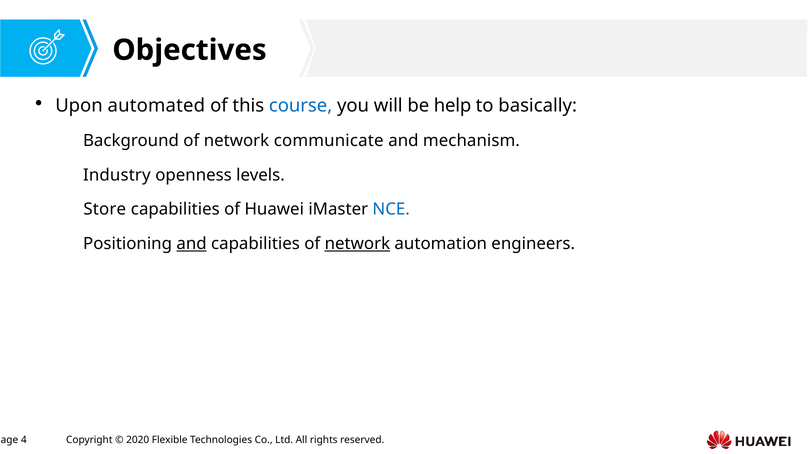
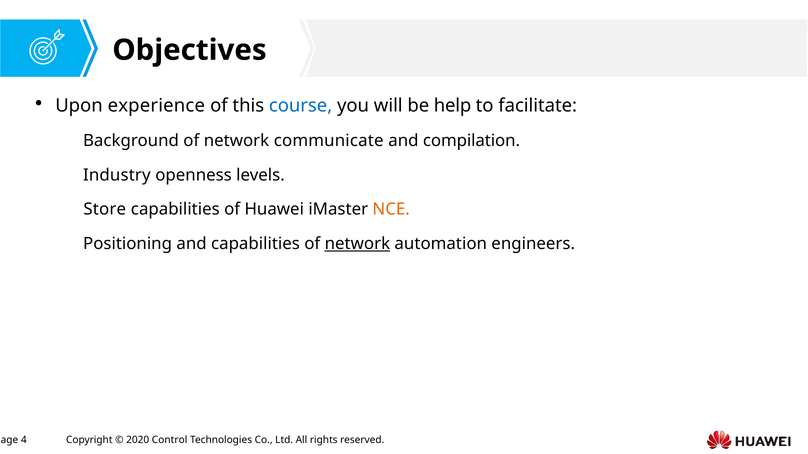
automated: automated -> experience (156, 106)
basically: basically -> facilitate (538, 106)
mechanism: mechanism -> compilation (472, 141)
NCE colour: blue -> orange (391, 210)
and underline: present -> none (192, 244)
Flexible: Flexible -> Control (170, 440)
